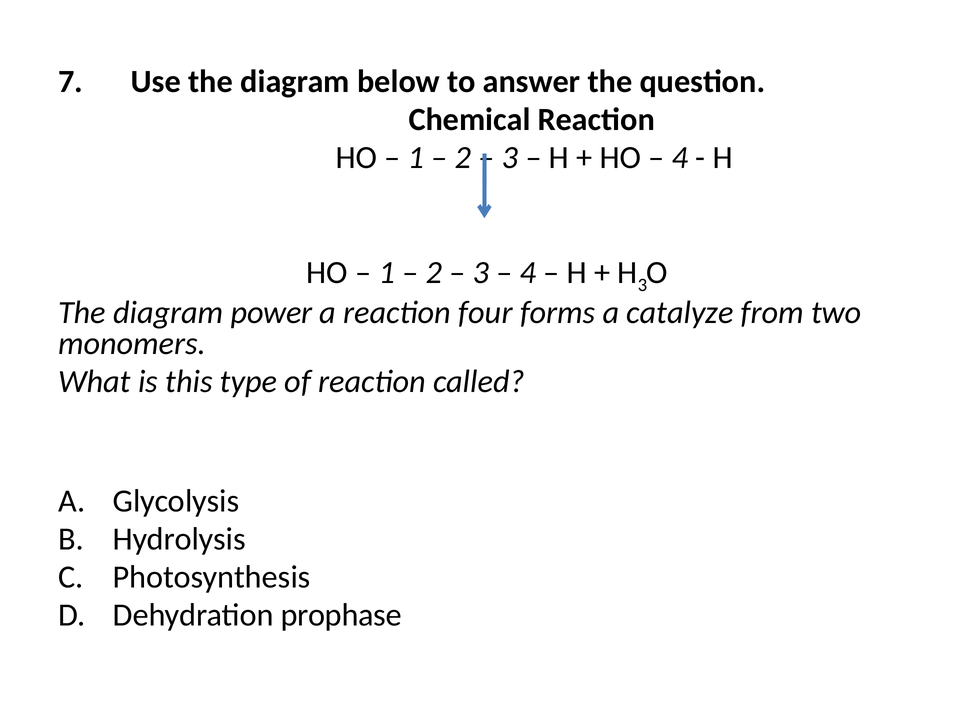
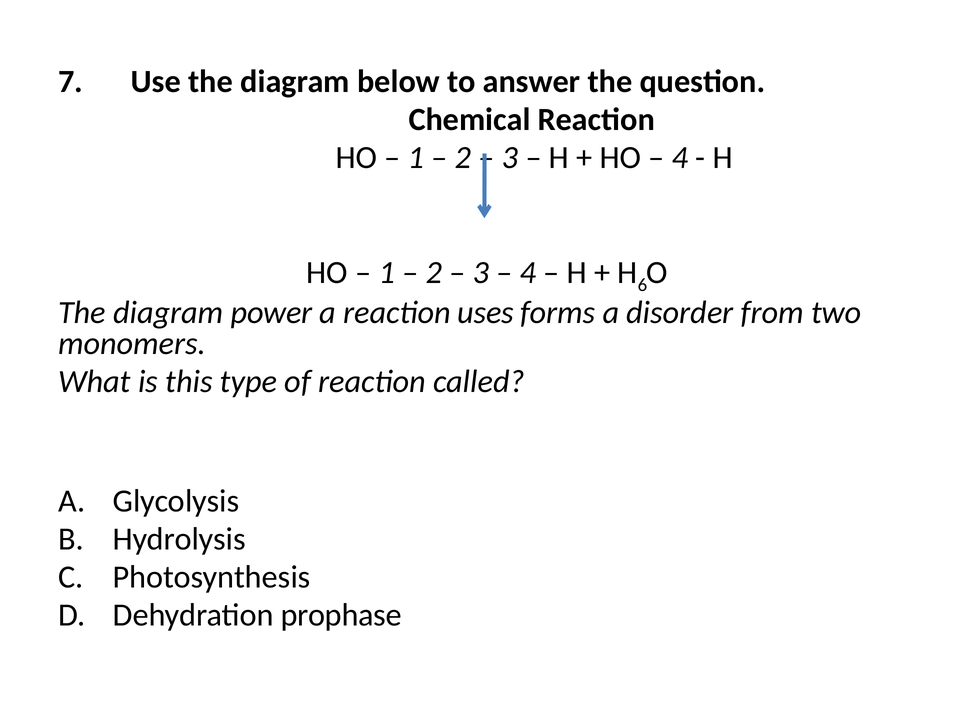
H 3: 3 -> 6 (642, 285)
four: four -> uses (486, 313)
catalyze: catalyze -> disorder (680, 313)
